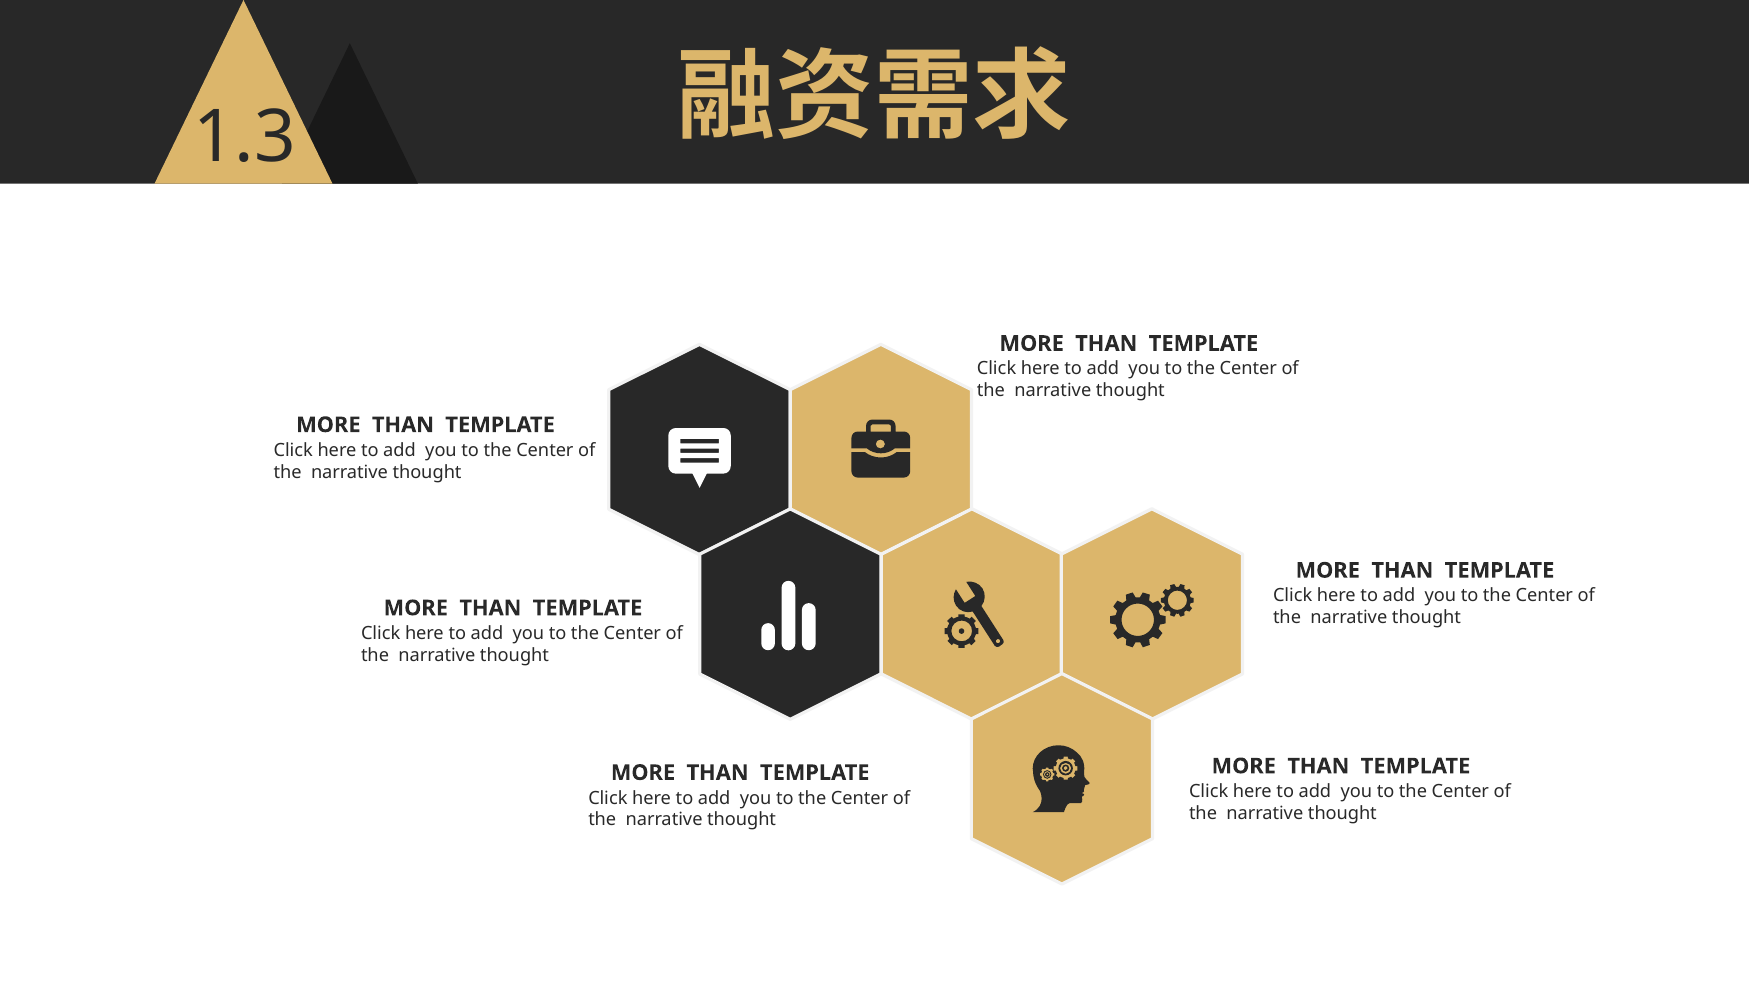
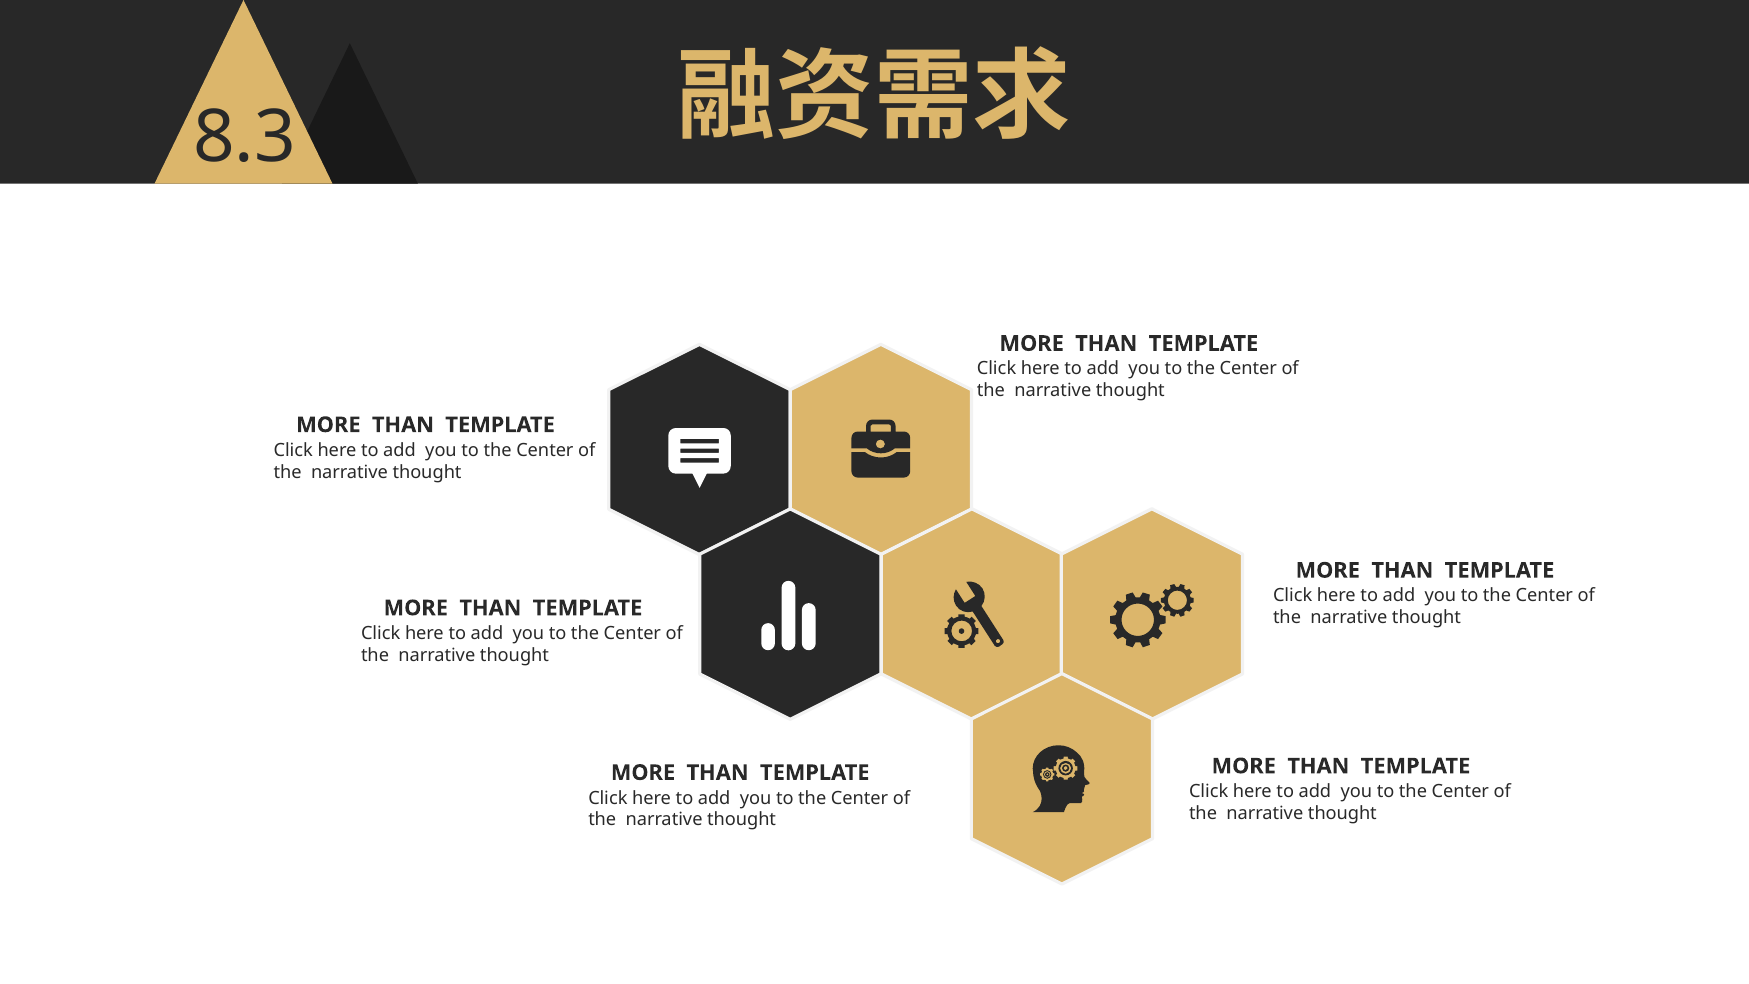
1.3: 1.3 -> 8.3 (245, 137)
